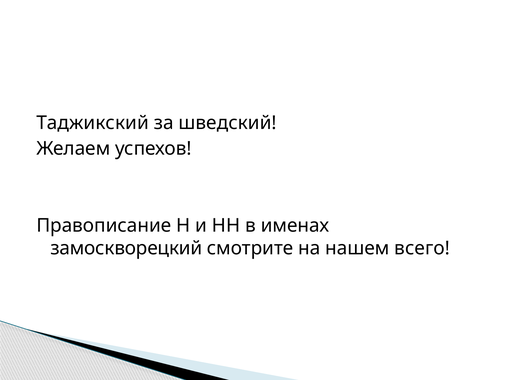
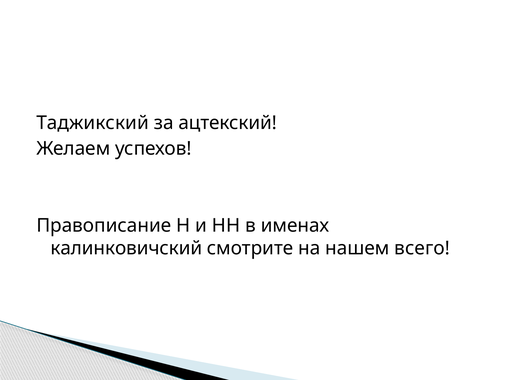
шведский: шведский -> ацтекский (228, 123)
замоскворецкий: замоскворецкий -> калинковичский (126, 248)
